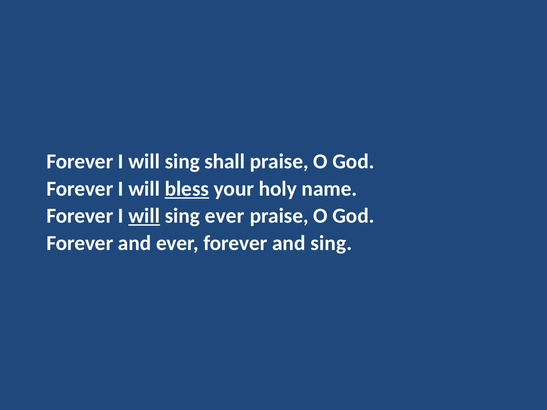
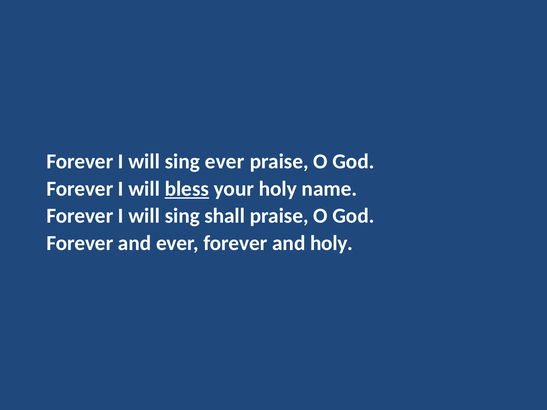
sing shall: shall -> ever (225, 162)
will underline: present -> none (144, 216)
sing ever: ever -> shall (225, 216)
and sing: sing -> holy (332, 243)
